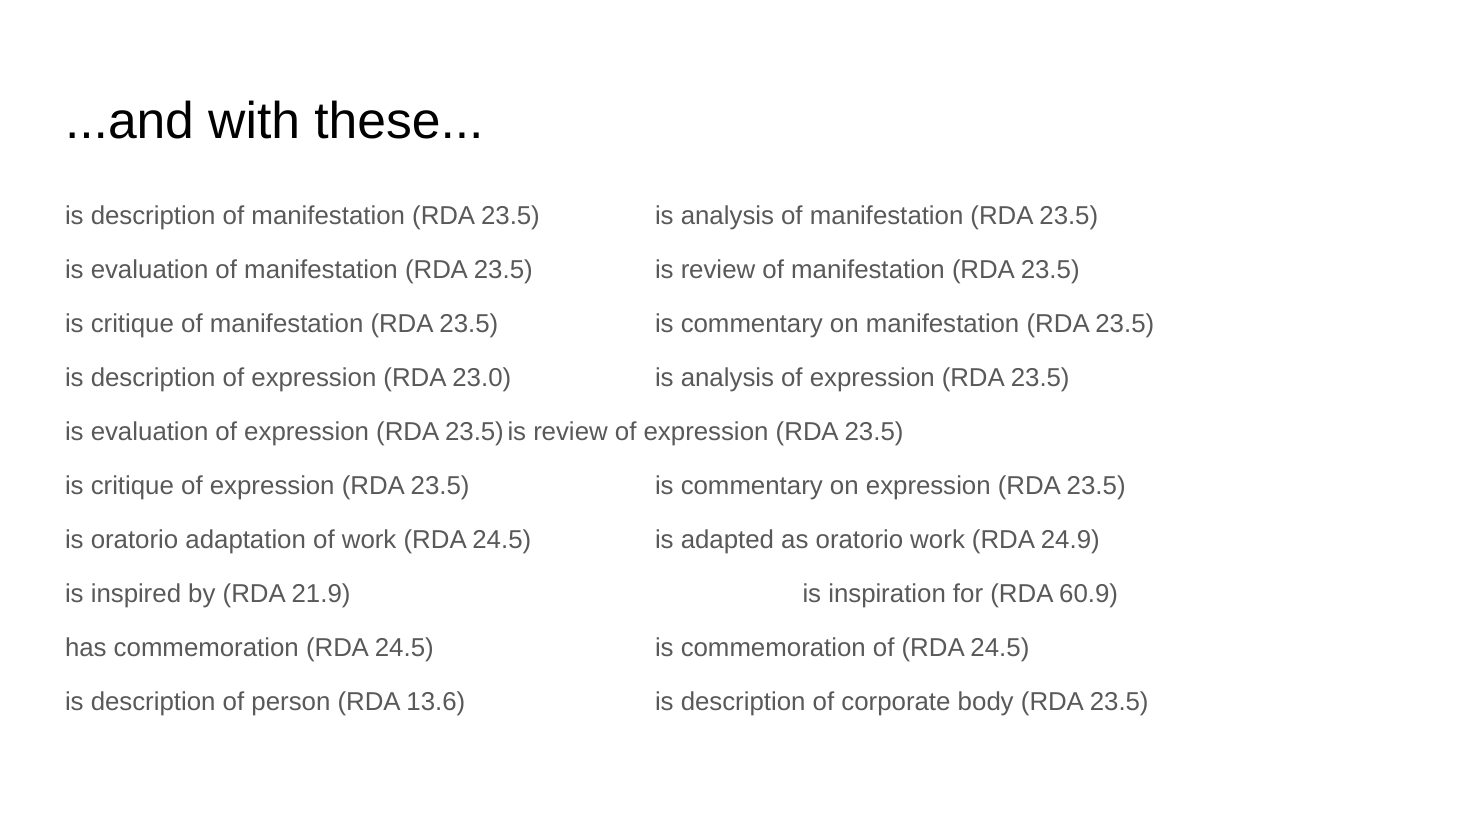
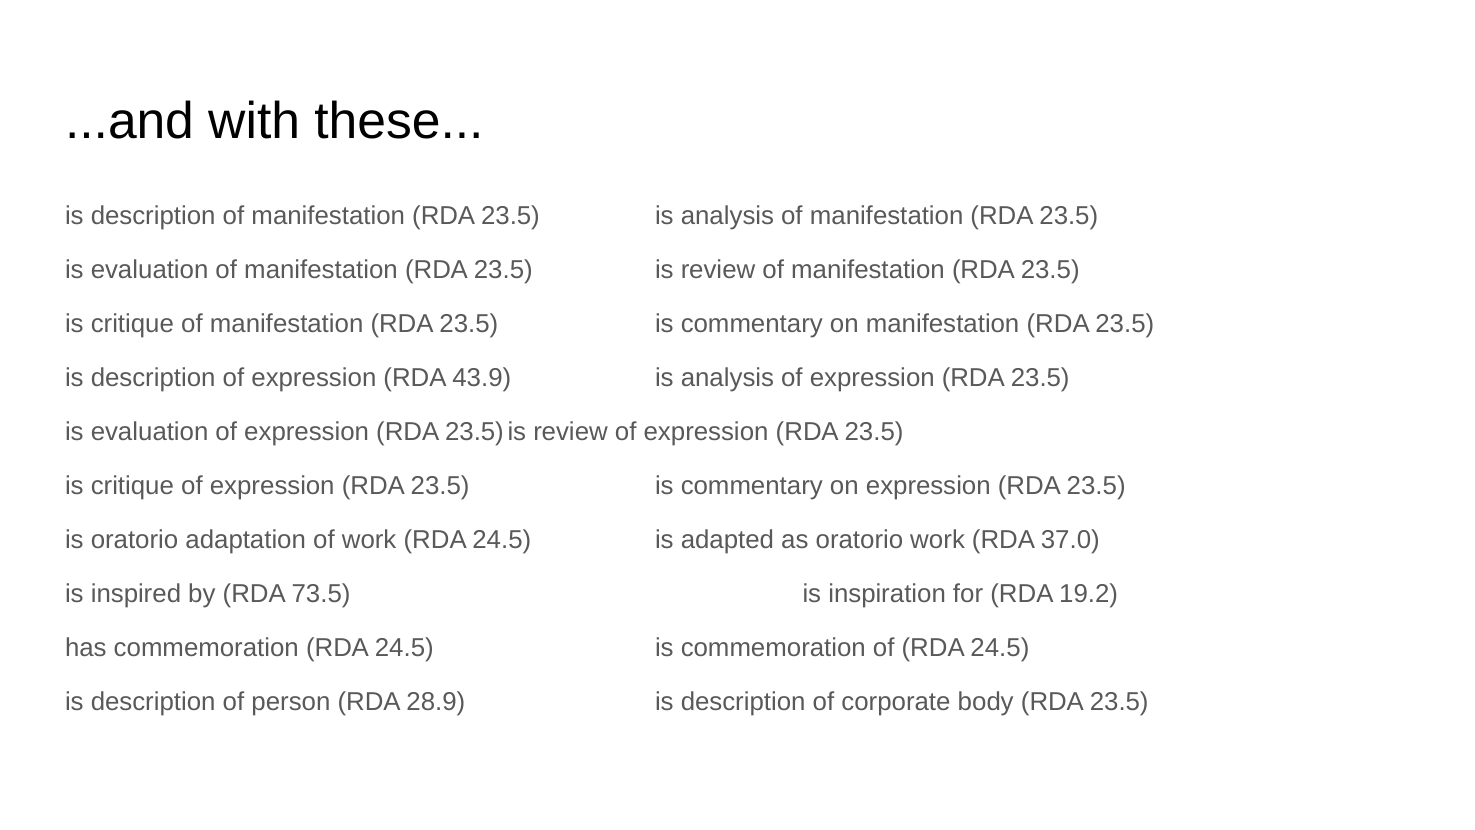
23.0: 23.0 -> 43.9 (482, 378)
24.9: 24.9 -> 37.0 (1070, 540)
21.9: 21.9 -> 73.5 (321, 594)
60.9: 60.9 -> 19.2 (1089, 594)
13.6: 13.6 -> 28.9 (436, 702)
